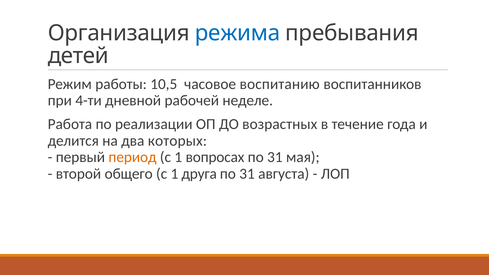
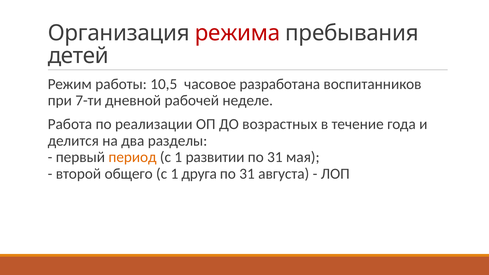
режима colour: blue -> red (238, 33)
воспитанию: воспитанию -> разработана (280, 84)
4-ти: 4-ти -> 7-ти (89, 101)
которых: которых -> разделы (178, 141)
вопросах: вопросах -> развитии (215, 157)
